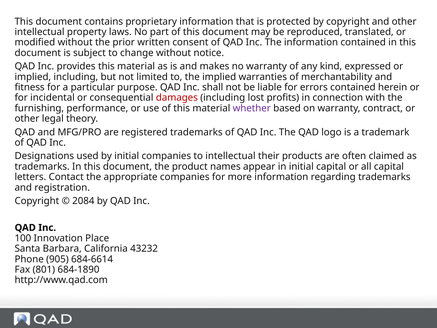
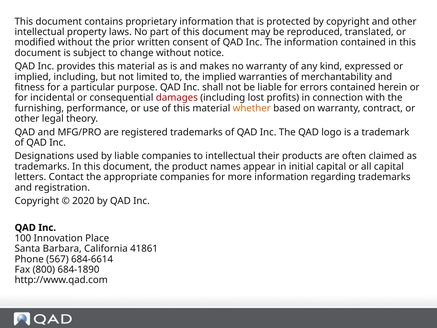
whether colour: purple -> orange (252, 108)
by initial: initial -> liable (127, 156)
2084: 2084 -> 2020 (83, 201)
43232: 43232 -> 41861 (144, 248)
905: 905 -> 567 (57, 259)
801: 801 -> 800 (44, 269)
